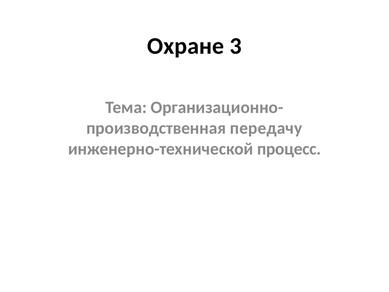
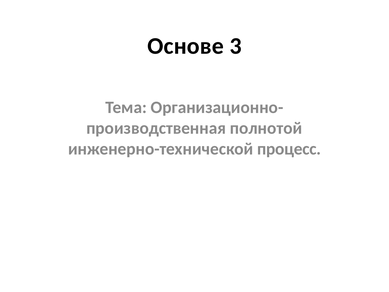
Охране: Охране -> Основе (186, 46)
передачу: передачу -> полнотой (266, 128)
